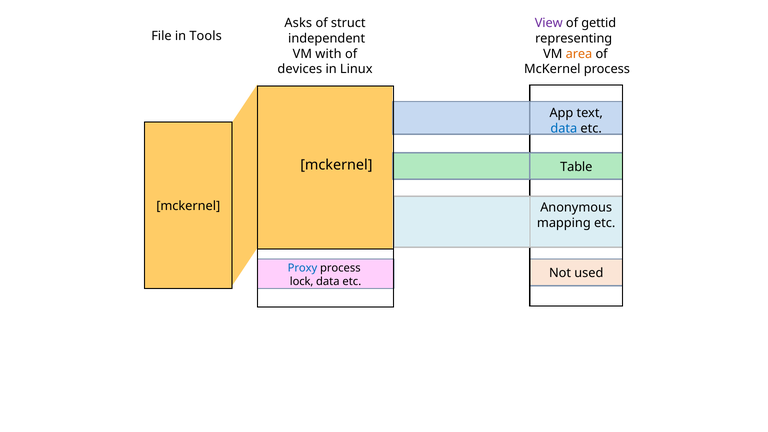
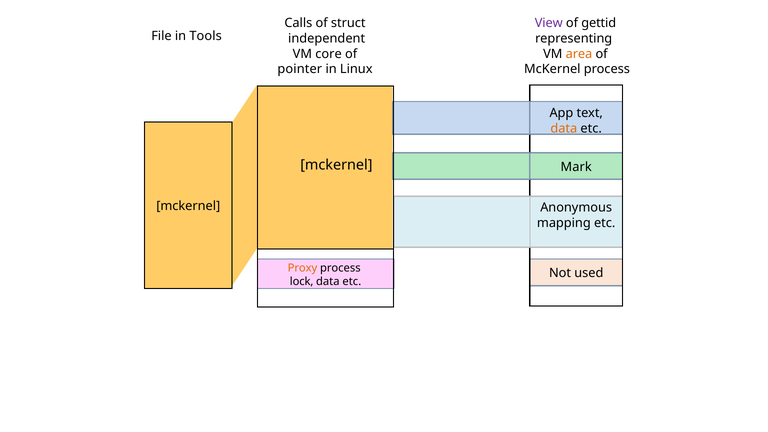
Asks: Asks -> Calls (298, 23)
with: with -> core (329, 54)
devices: devices -> pointer (300, 69)
data colour: blue -> orange (564, 128)
Table: Table -> Mark (576, 167)
Proxy colour: blue -> orange (303, 268)
